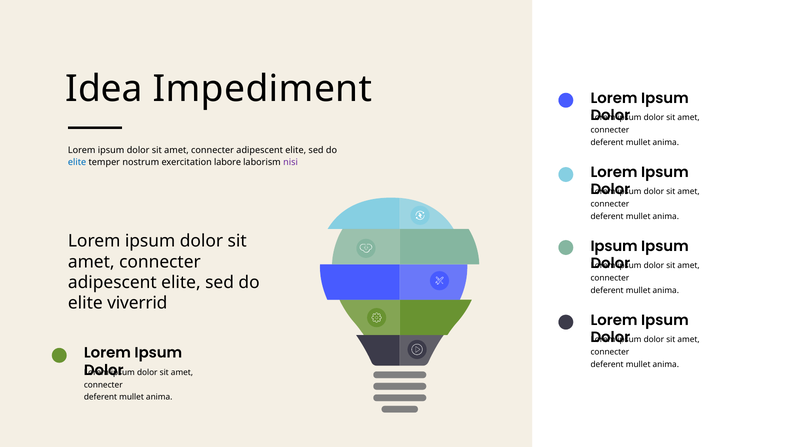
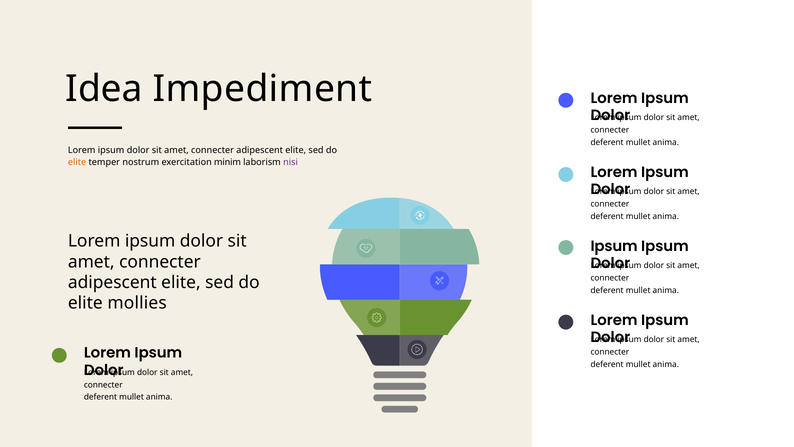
elite colour: blue -> orange (77, 162)
labore: labore -> minim (228, 162)
viverrid: viverrid -> mollies (137, 303)
